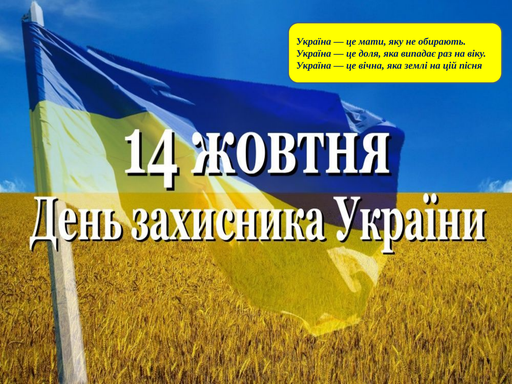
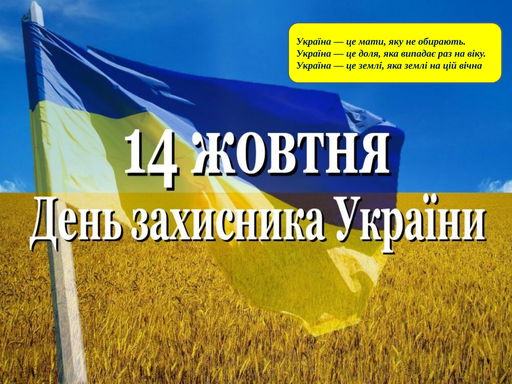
це вічна: вічна -> землі (372, 66)
пісня: пісня -> вічна (471, 66)
